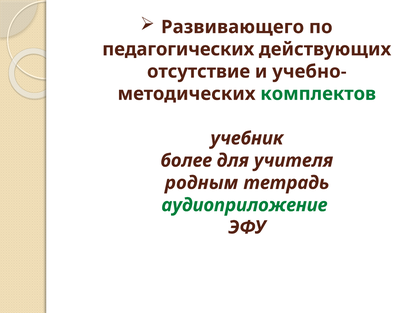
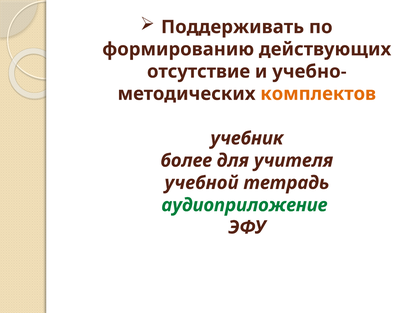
Развивающего: Развивающего -> Поддерживать (233, 27)
педагогических: педагогических -> формированию (178, 49)
комплектов colour: green -> orange (318, 94)
родным: родным -> учебной (201, 183)
